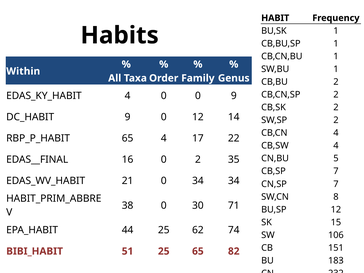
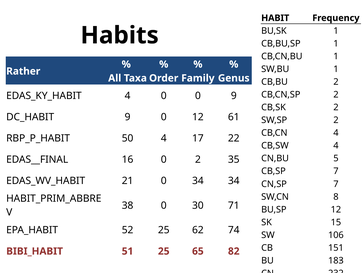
Within: Within -> Rather (23, 71)
14: 14 -> 61 (234, 117)
65: 65 -> 50 (128, 138)
44: 44 -> 52 (128, 230)
